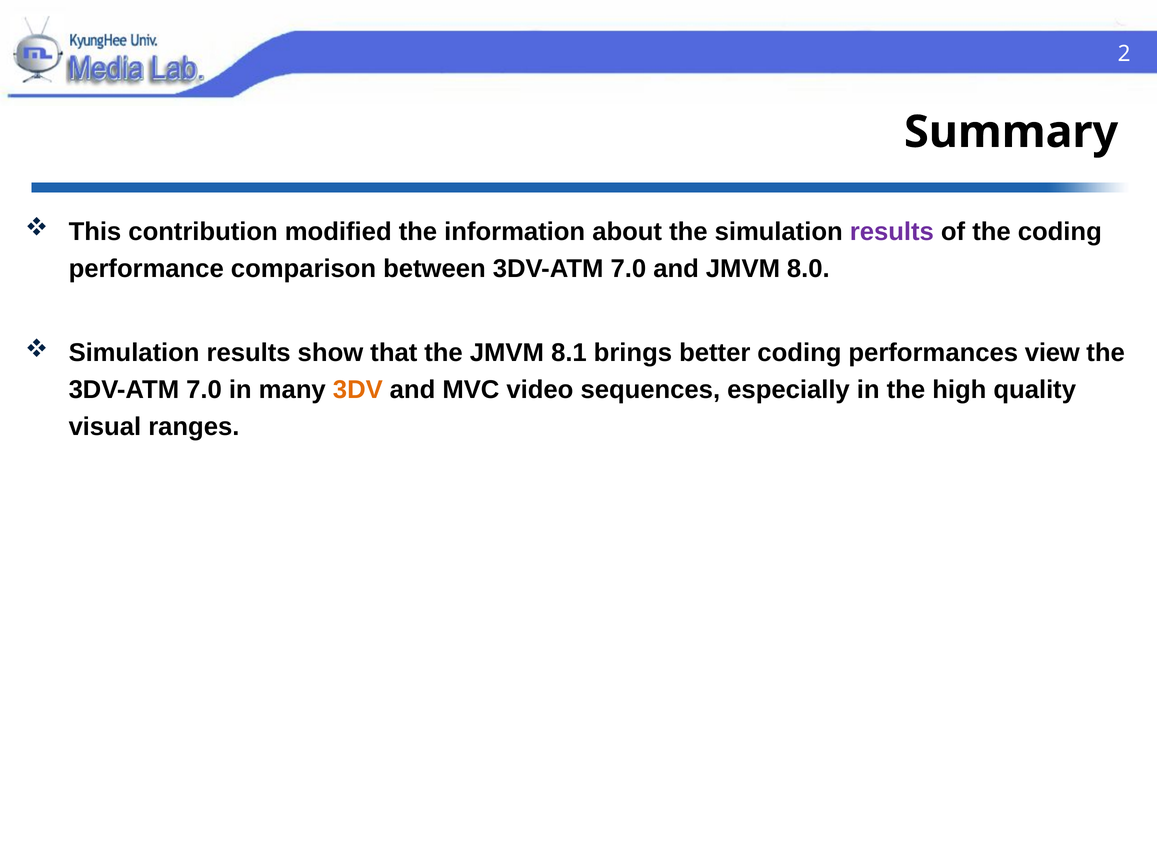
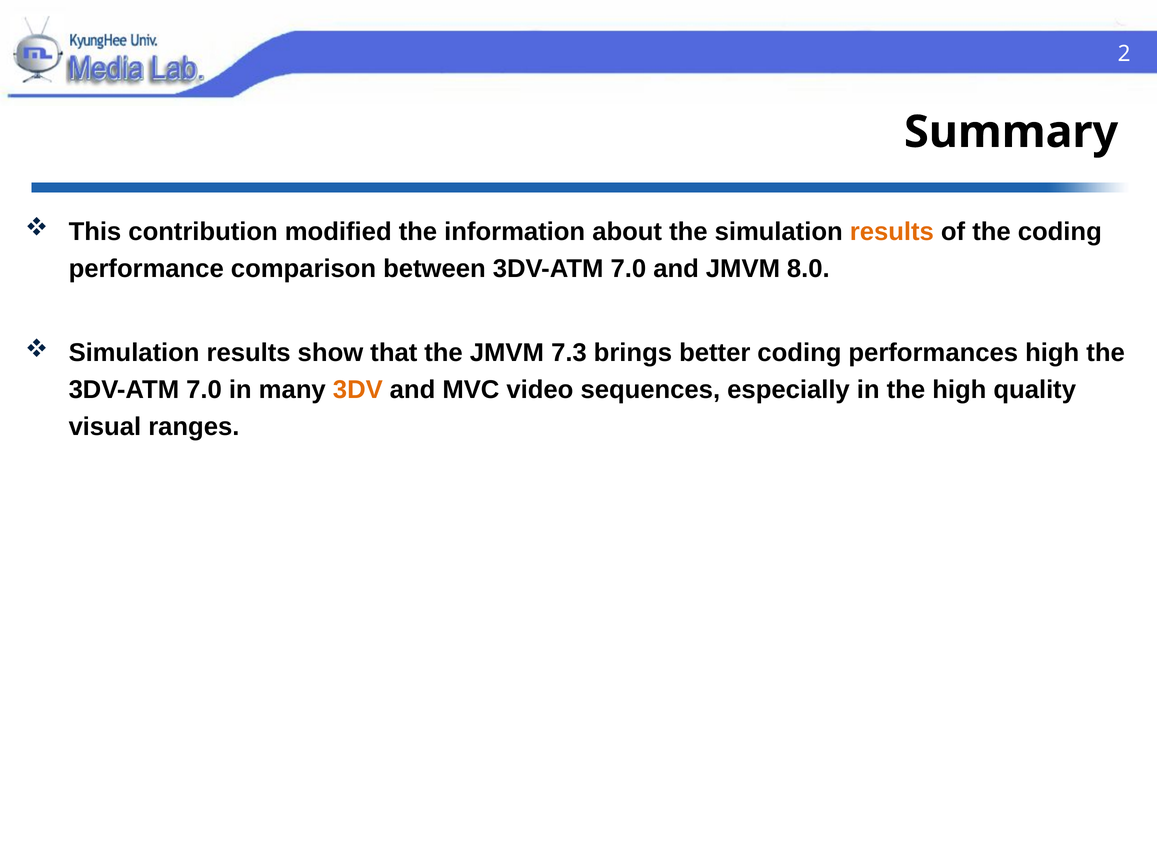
results colour: purple -> orange (892, 232)
8.1: 8.1 -> 7.3 (569, 353)
performances view: view -> high (1052, 353)
